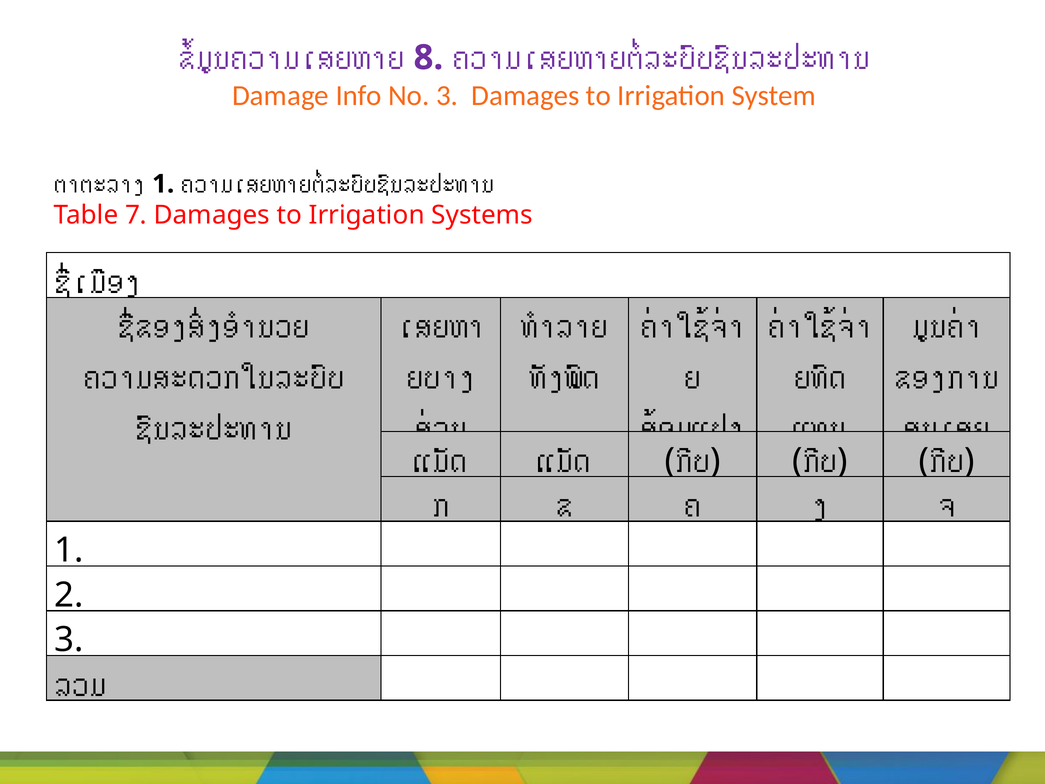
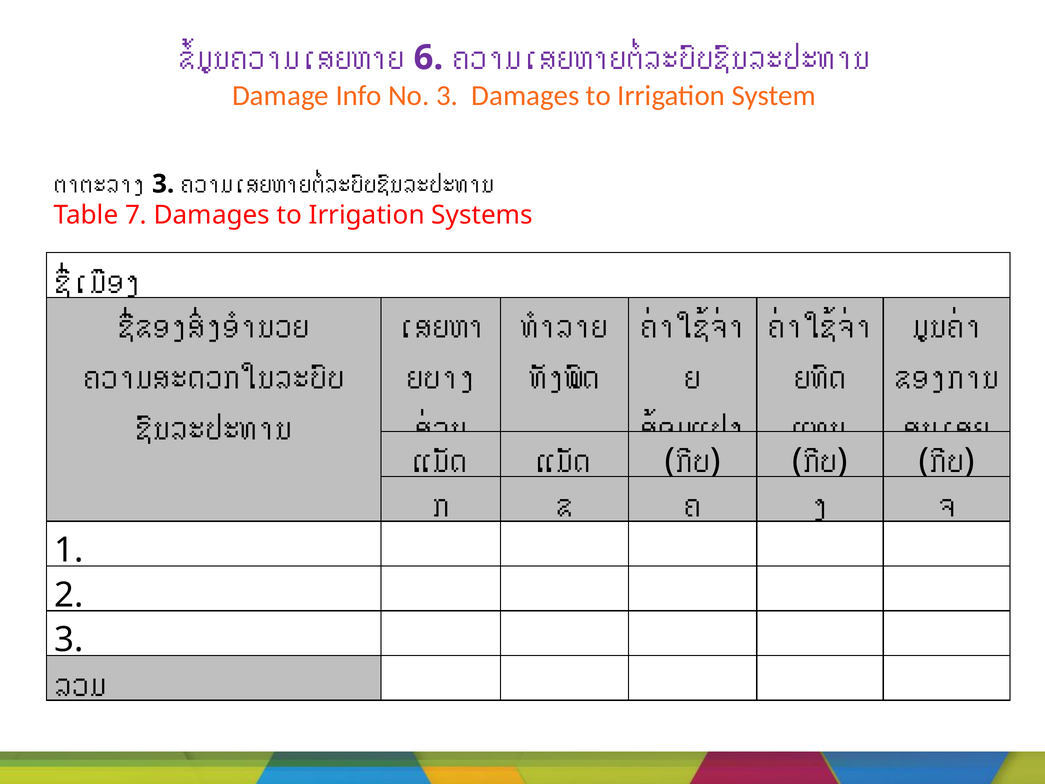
8: 8 -> 6 (428, 58)
1: 1 -> 3 (163, 184)
